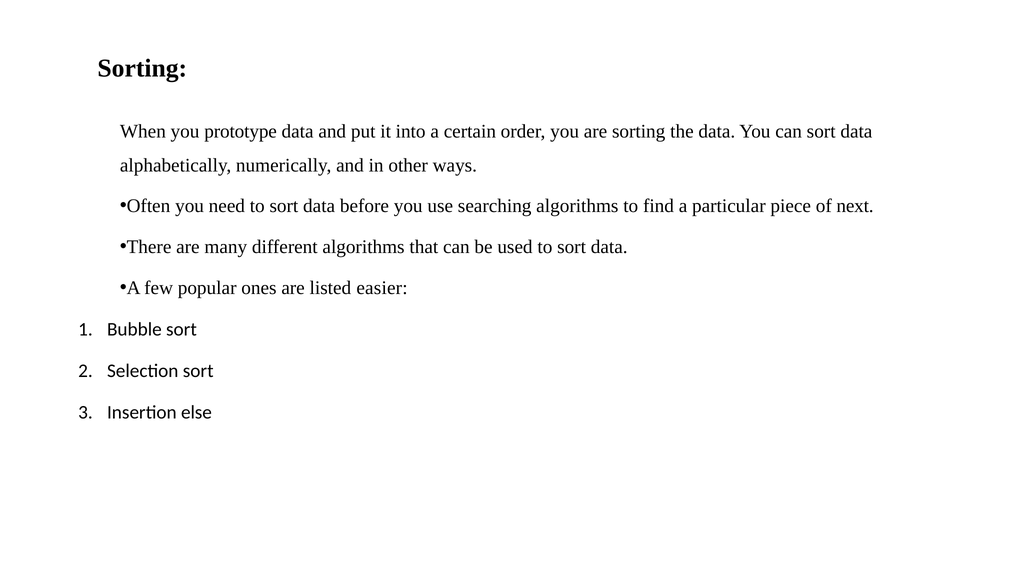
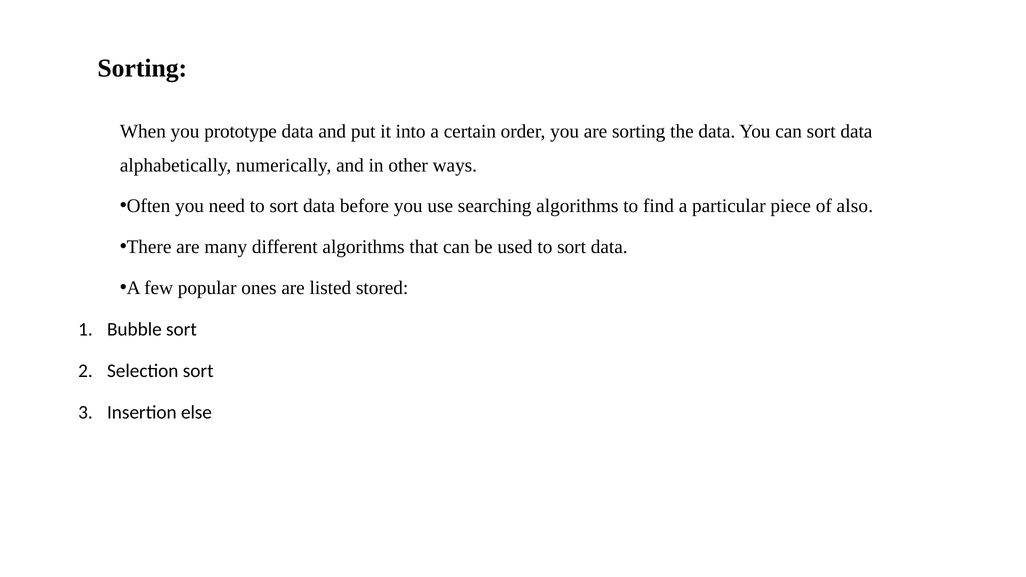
next: next -> also (855, 206)
easier: easier -> stored (382, 288)
